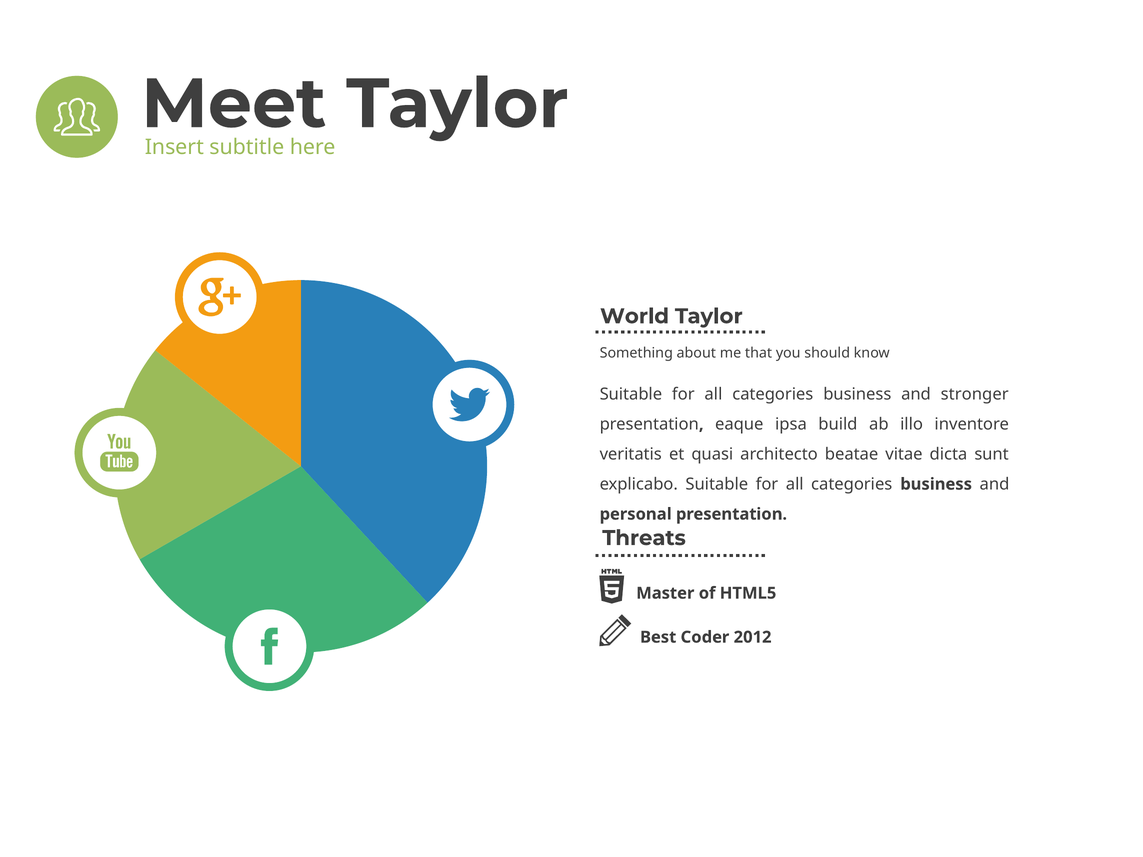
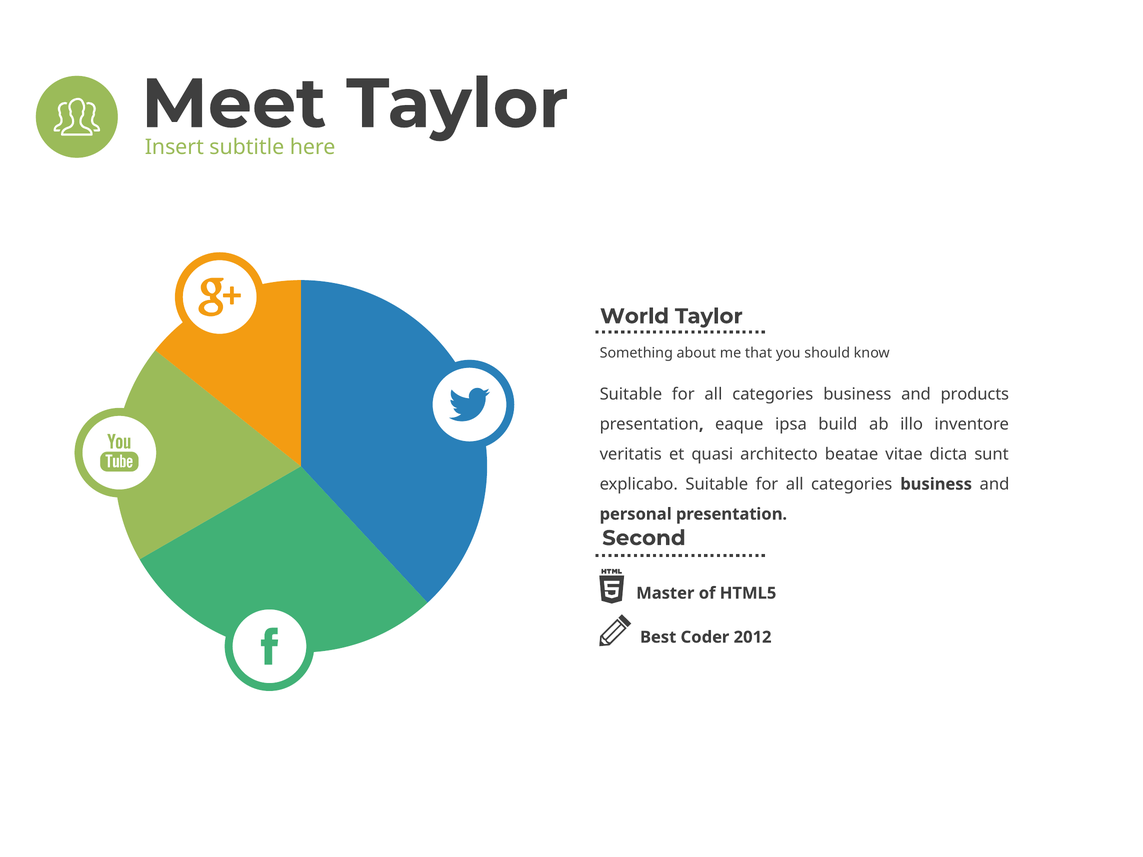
stronger: stronger -> products (975, 394)
Threats: Threats -> Second (644, 538)
